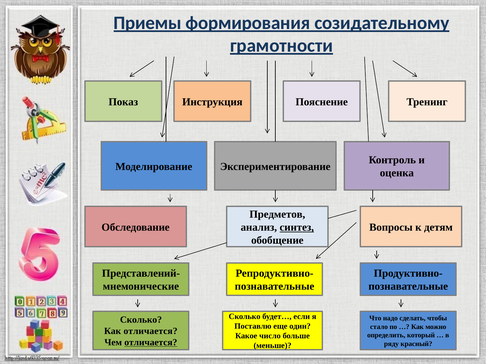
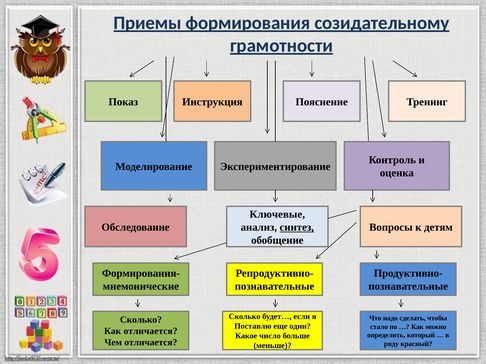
Предметов: Предметов -> Ключевые (277, 215)
Представлений-: Представлений- -> Формирования- (141, 274)
отличается underline: present -> none (151, 343)
